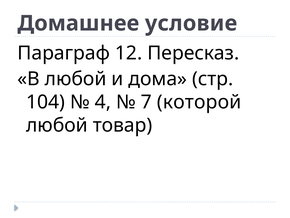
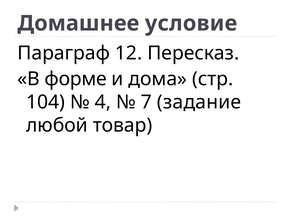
В любой: любой -> форме (76, 79)
которой: которой -> задание (199, 102)
